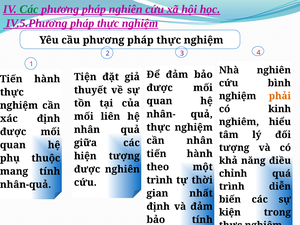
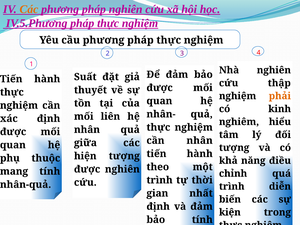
Các colour: green -> orange (29, 9)
Tiện: Tiện -> Suất (85, 77)
bình: bình -> thập (279, 83)
